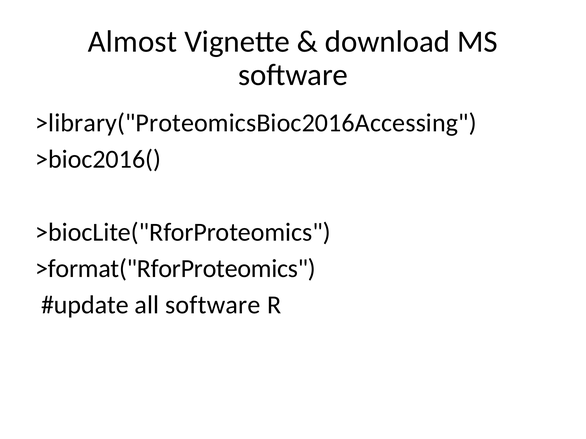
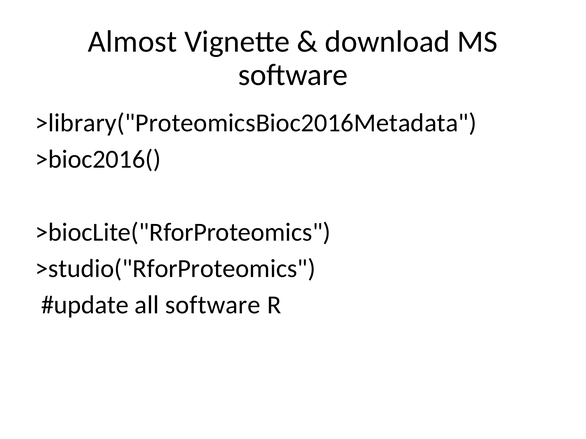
>library("ProteomicsBioc2016Accessing: >library("ProteomicsBioc2016Accessing -> >library("ProteomicsBioc2016Metadata (256, 123)
>format("RforProteomics: >format("RforProteomics -> >studio("RforProteomics (175, 269)
